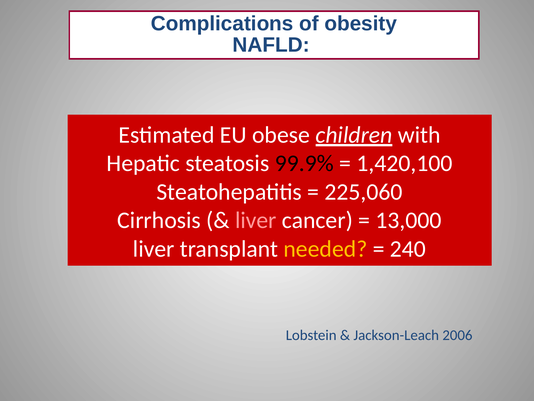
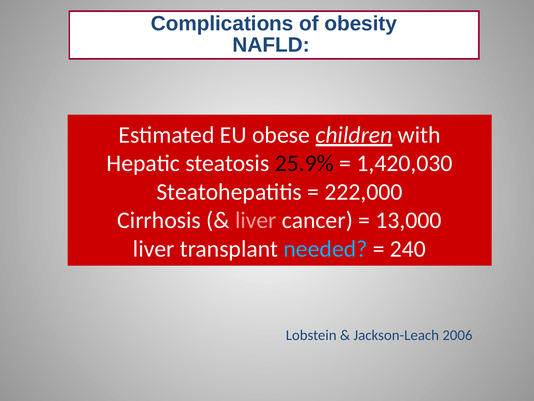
99.9%: 99.9% -> 25.9% (304, 163)
1,420,100: 1,420,100 -> 1,420,030 (404, 163)
225,060: 225,060 -> 222,000 (364, 192)
needed colour: yellow -> light blue (325, 249)
